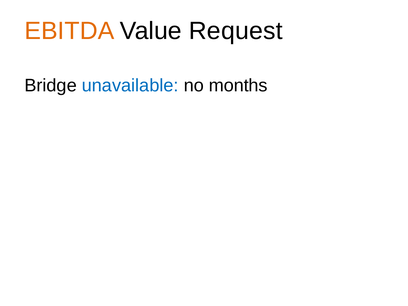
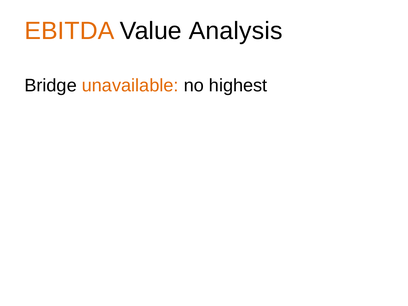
Request: Request -> Analysis (236, 31)
unavailable colour: blue -> orange (130, 86)
months: months -> highest (238, 86)
